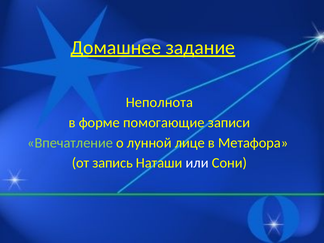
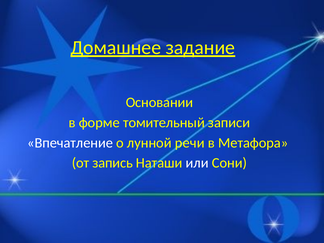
Неполнота: Неполнота -> Основании (159, 102)
помогающие: помогающие -> томительный (164, 123)
Впечатление colour: light green -> white (70, 143)
лице: лице -> речи (190, 143)
